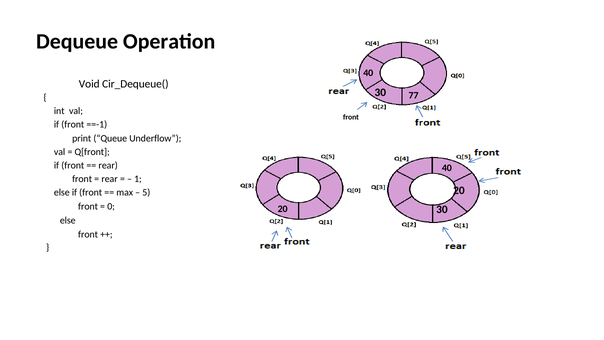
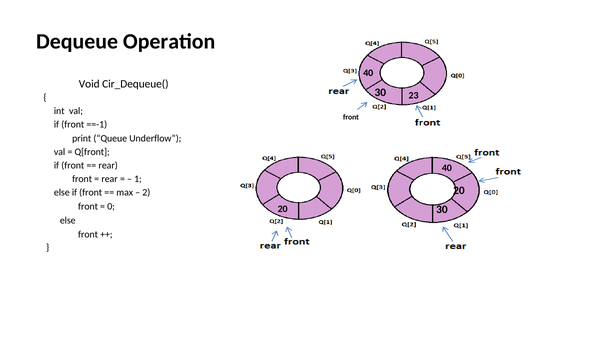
77: 77 -> 23 (414, 96)
5: 5 -> 2 (146, 193)
